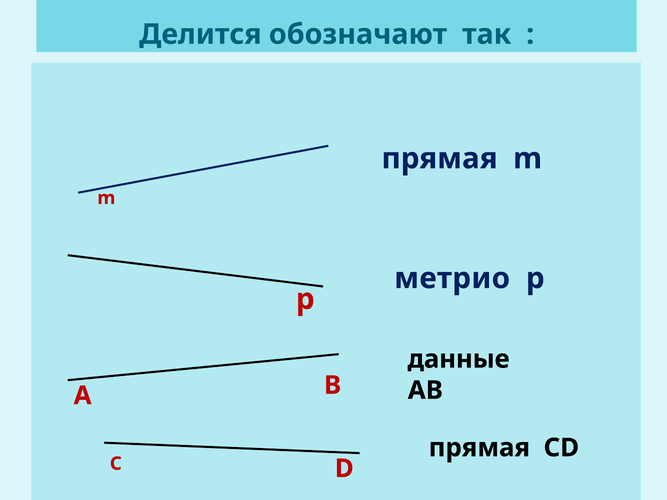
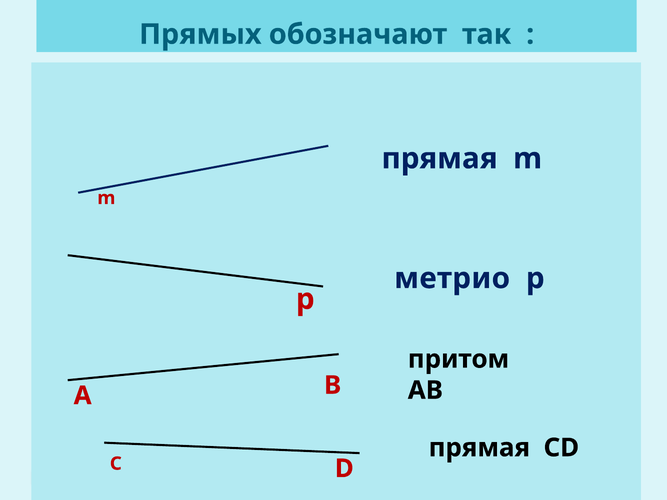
Делится: Делится -> Прямых (200, 34)
данные: данные -> притом (459, 359)
